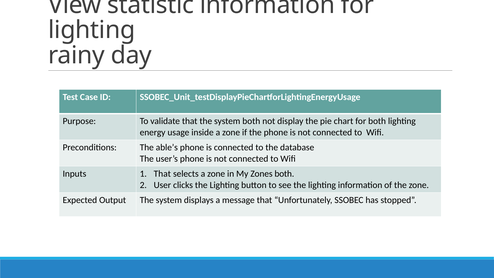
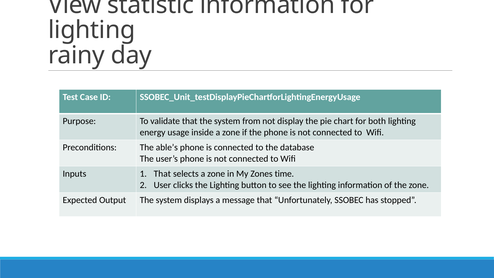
system both: both -> from (251, 121)
Zones both: both -> time (284, 174)
